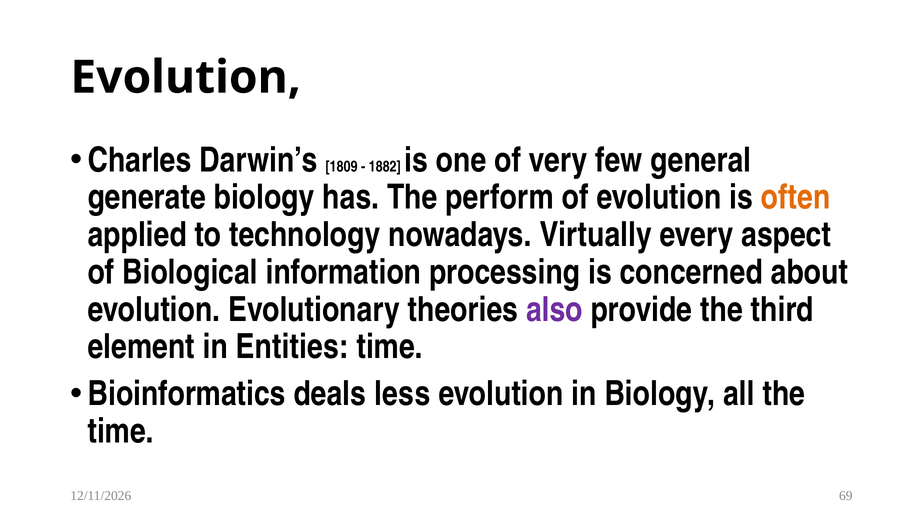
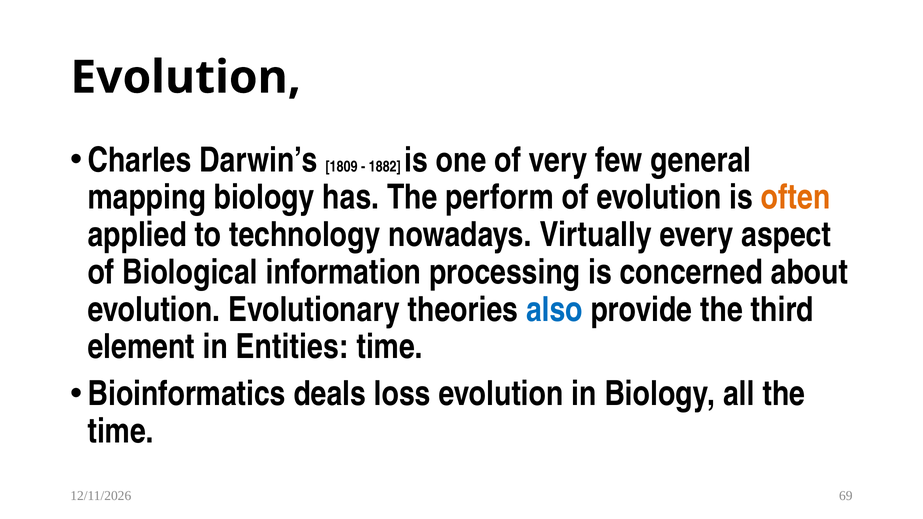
generate: generate -> mapping (147, 198)
also colour: purple -> blue (554, 310)
less: less -> loss (402, 394)
